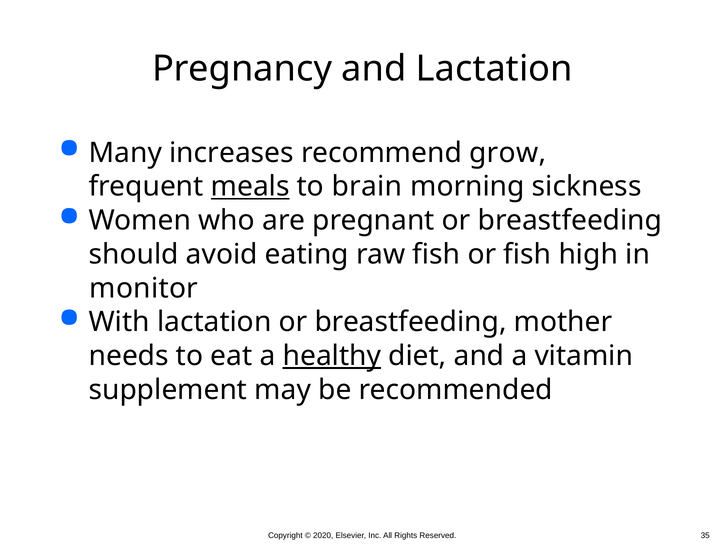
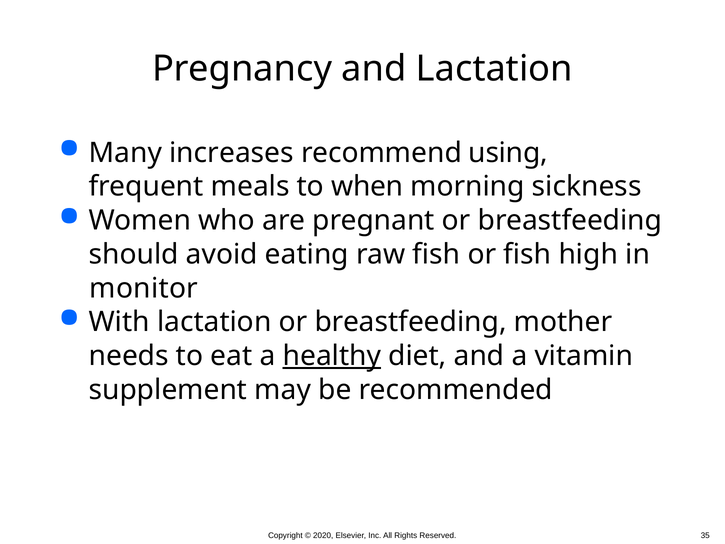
grow: grow -> using (508, 153)
meals underline: present -> none (250, 187)
brain: brain -> when (367, 187)
